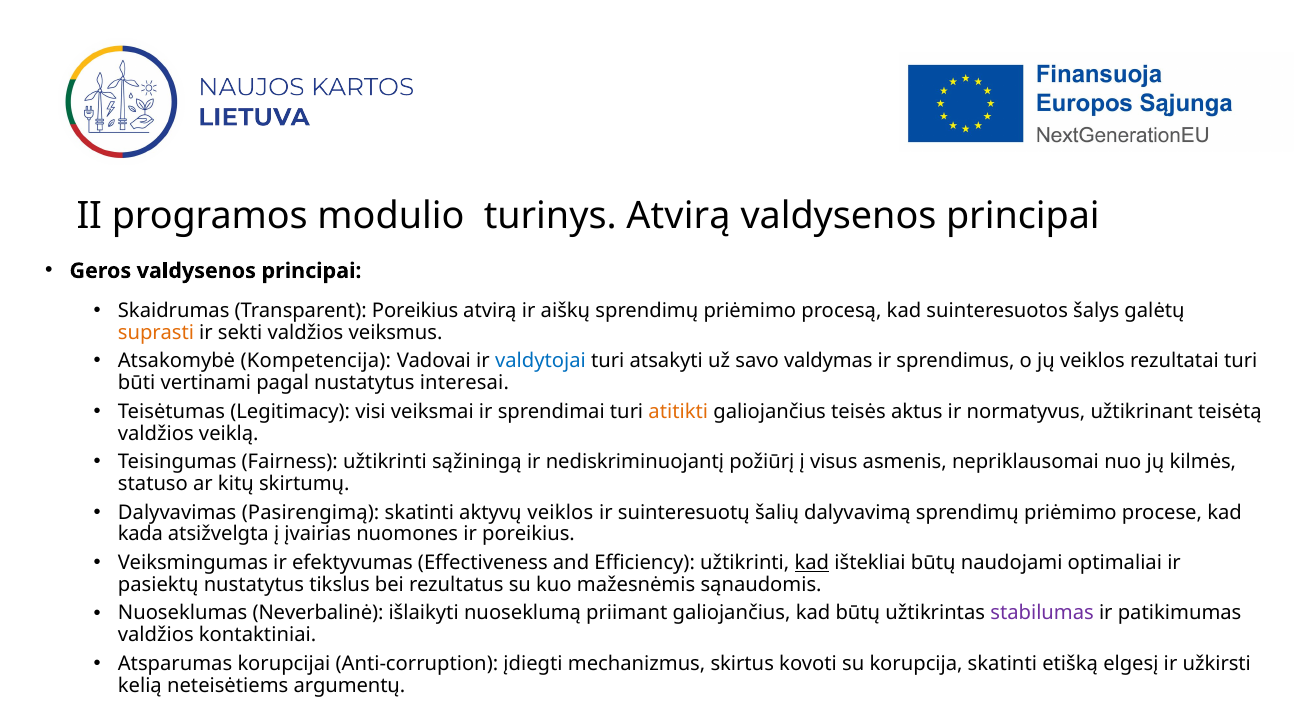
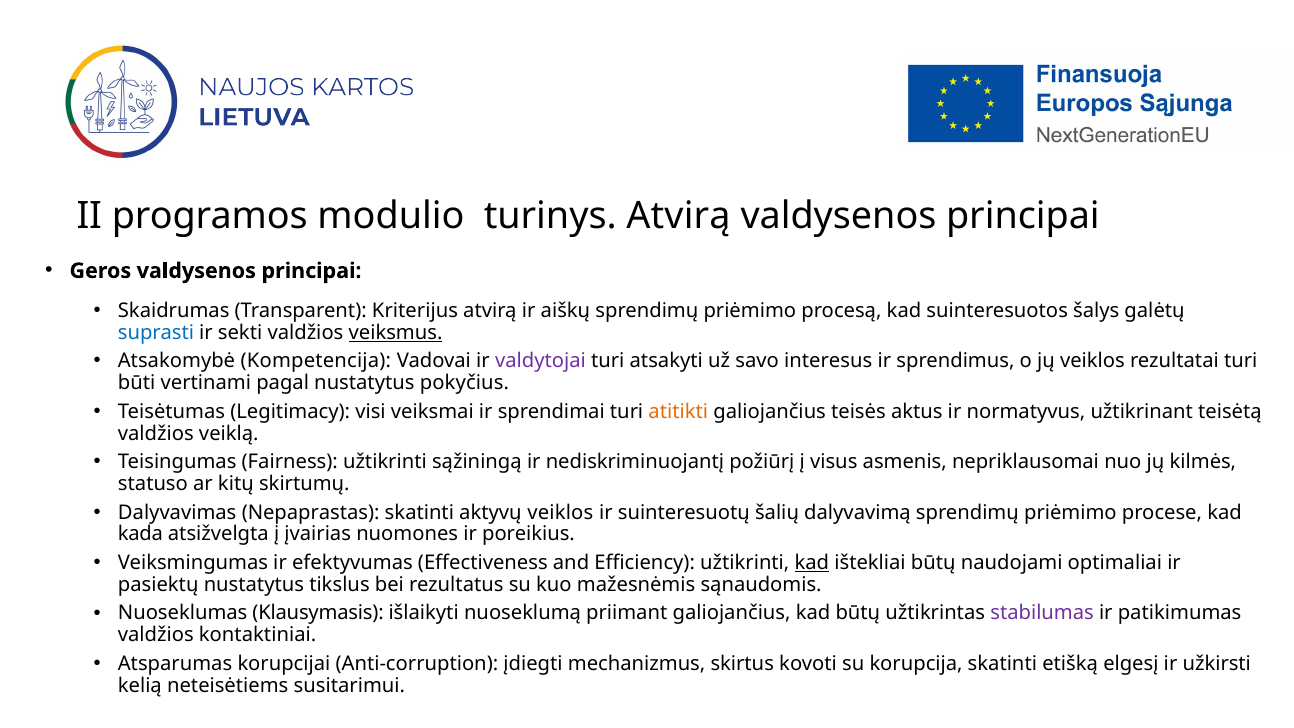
Transparent Poreikius: Poreikius -> Kriterijus (415, 311)
suprasti colour: orange -> blue (156, 332)
veiksmus underline: none -> present (396, 332)
valdytojai colour: blue -> purple (540, 361)
valdymas: valdymas -> interesus (828, 361)
interesai: interesai -> pokyčius (464, 383)
Pasirengimą: Pasirengimą -> Nepaprastas (311, 512)
Neverbalinė: Neverbalinė -> Klausymasis (318, 613)
argumentų: argumentų -> susitarimui (349, 685)
